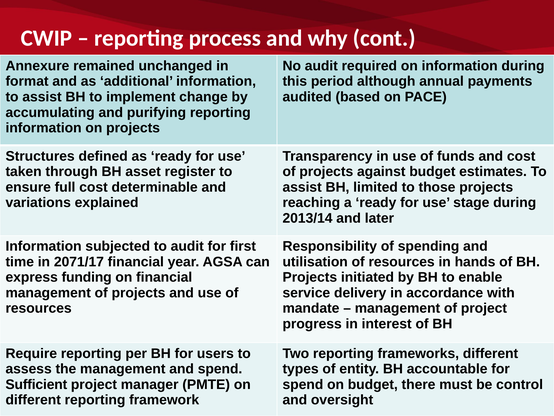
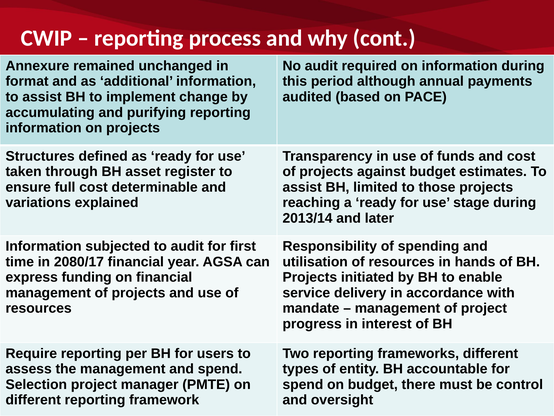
2071/17: 2071/17 -> 2080/17 (79, 262)
Sufficient: Sufficient -> Selection (36, 384)
